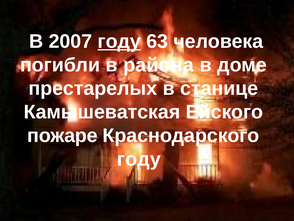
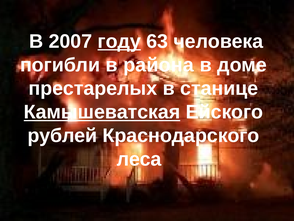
Камышеватская underline: none -> present (102, 112)
пожаре: пожаре -> рублей (62, 135)
году: году -> леса (139, 159)
